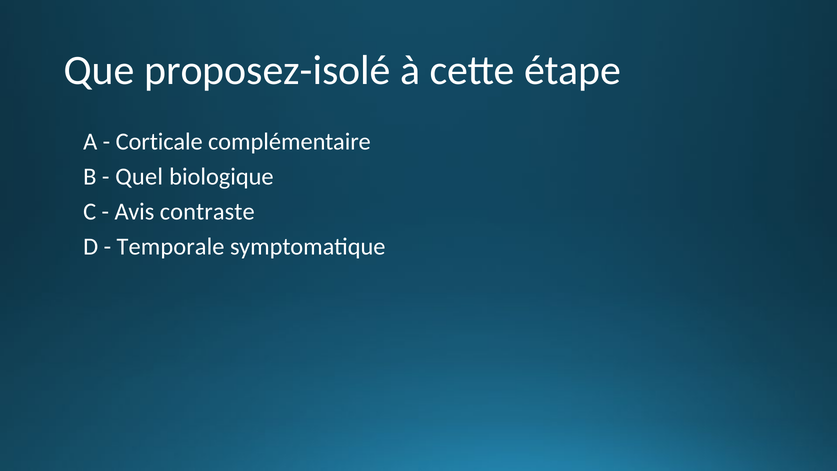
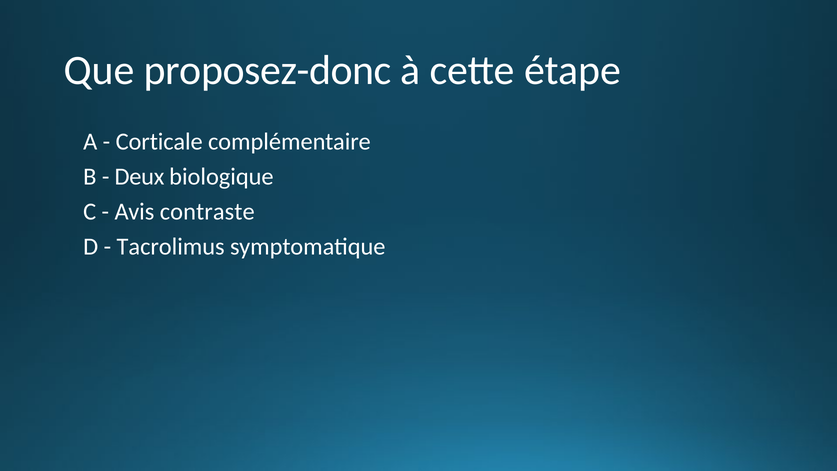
proposez-isolé: proposez-isolé -> proposez-donc (268, 70)
Quel: Quel -> Deux (139, 177)
Temporale: Temporale -> Tacrolimus (171, 247)
